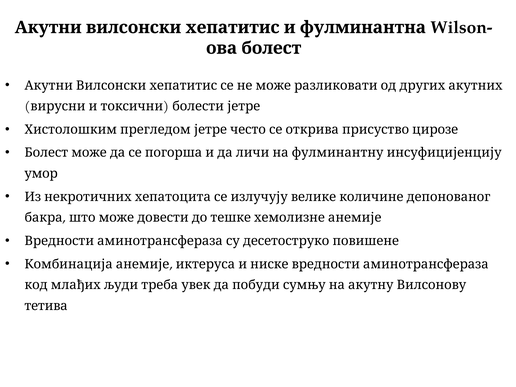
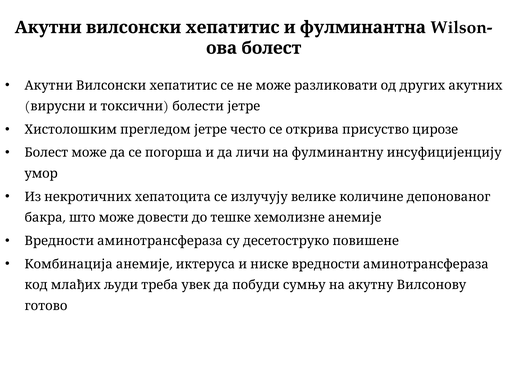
тетива: тетива -> готово (46, 306)
